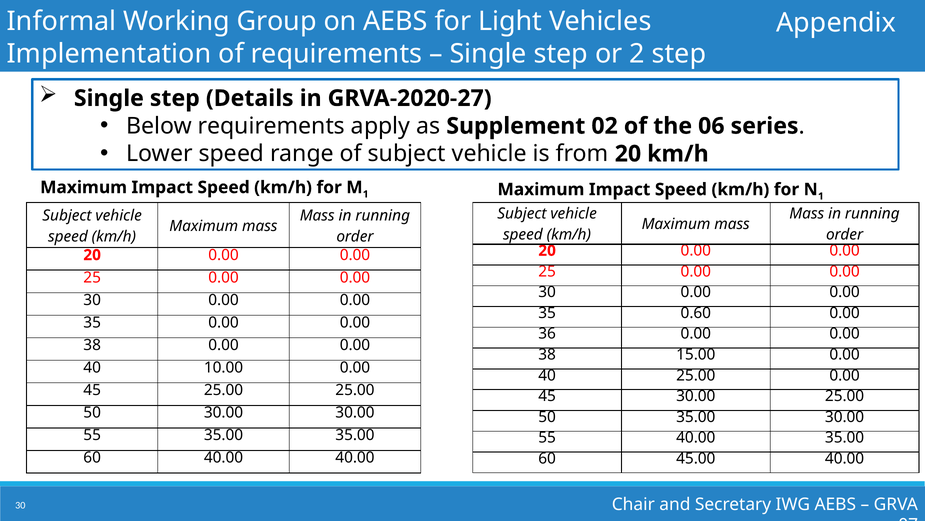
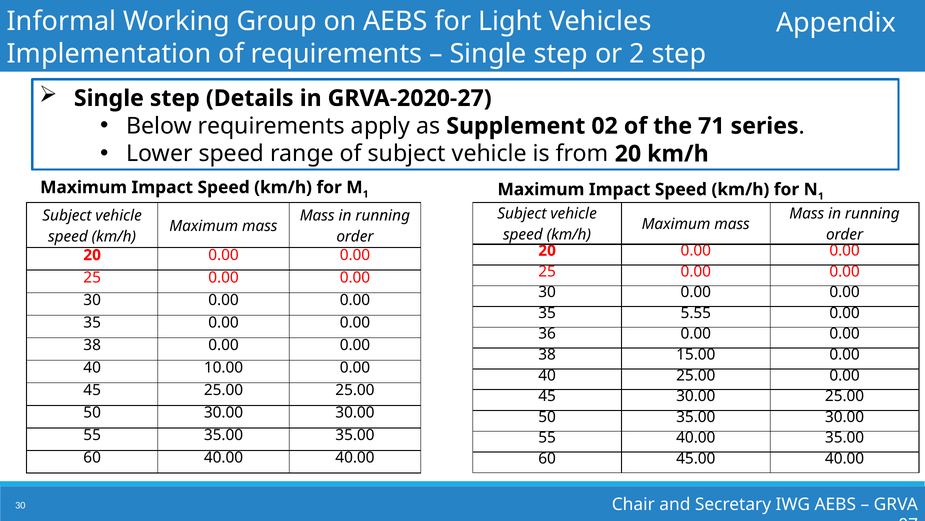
06: 06 -> 71 (711, 126)
0.60: 0.60 -> 5.55 (696, 313)
